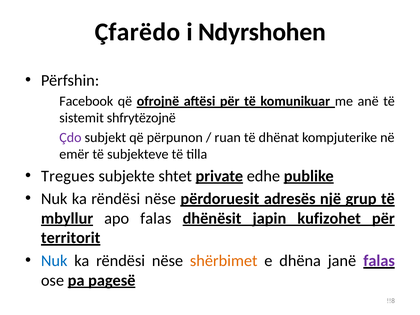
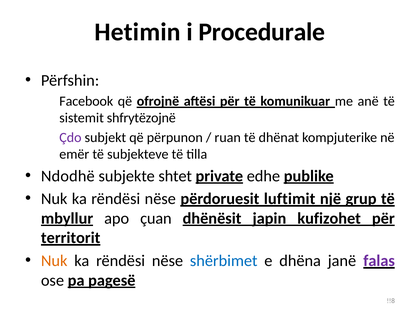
Çfarëdo: Çfarëdo -> Hetimin (138, 32)
Ndyrshohen: Ndyrshohen -> Procedurale (262, 32)
Tregues: Tregues -> Ndodhë (68, 176)
adresës: adresës -> luftimit (290, 199)
apo falas: falas -> çuan (156, 218)
Nuk colour: blue -> orange (54, 261)
shërbimet colour: orange -> blue (224, 261)
